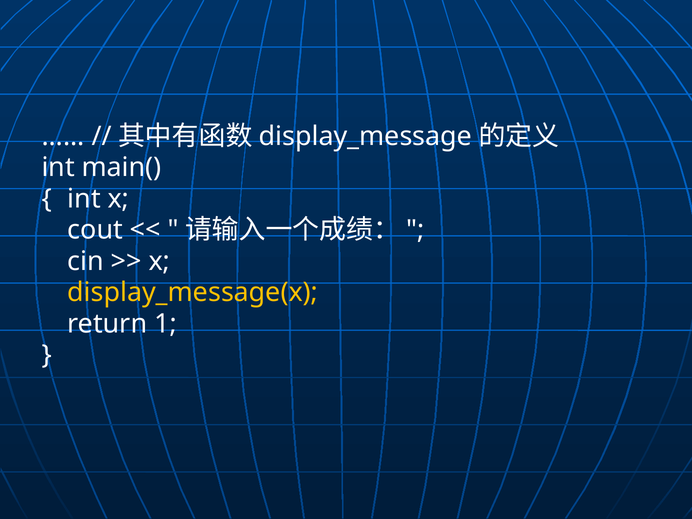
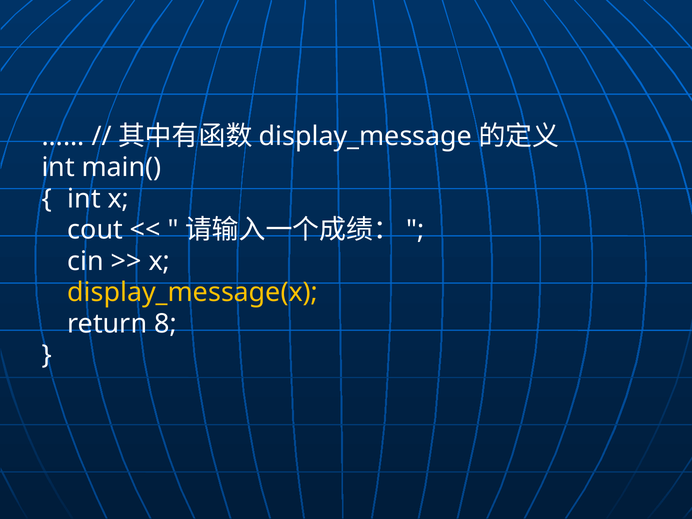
1: 1 -> 8 (165, 324)
